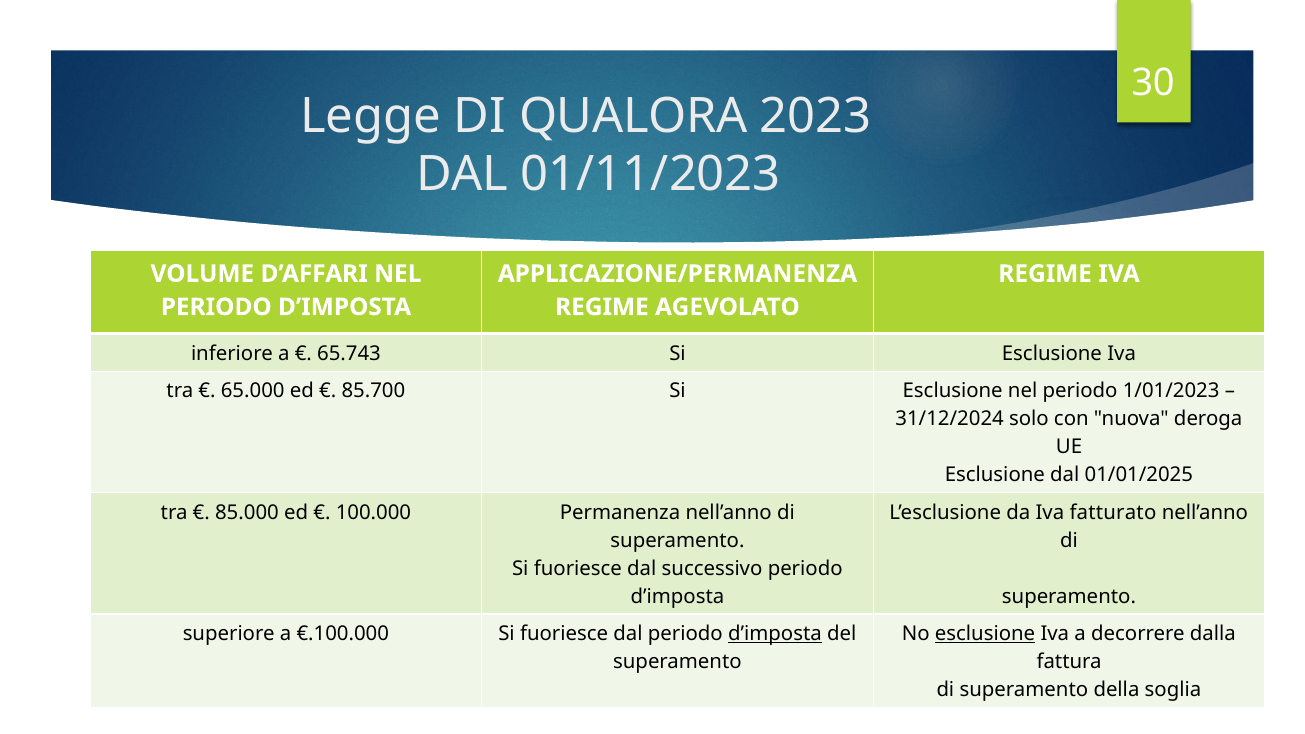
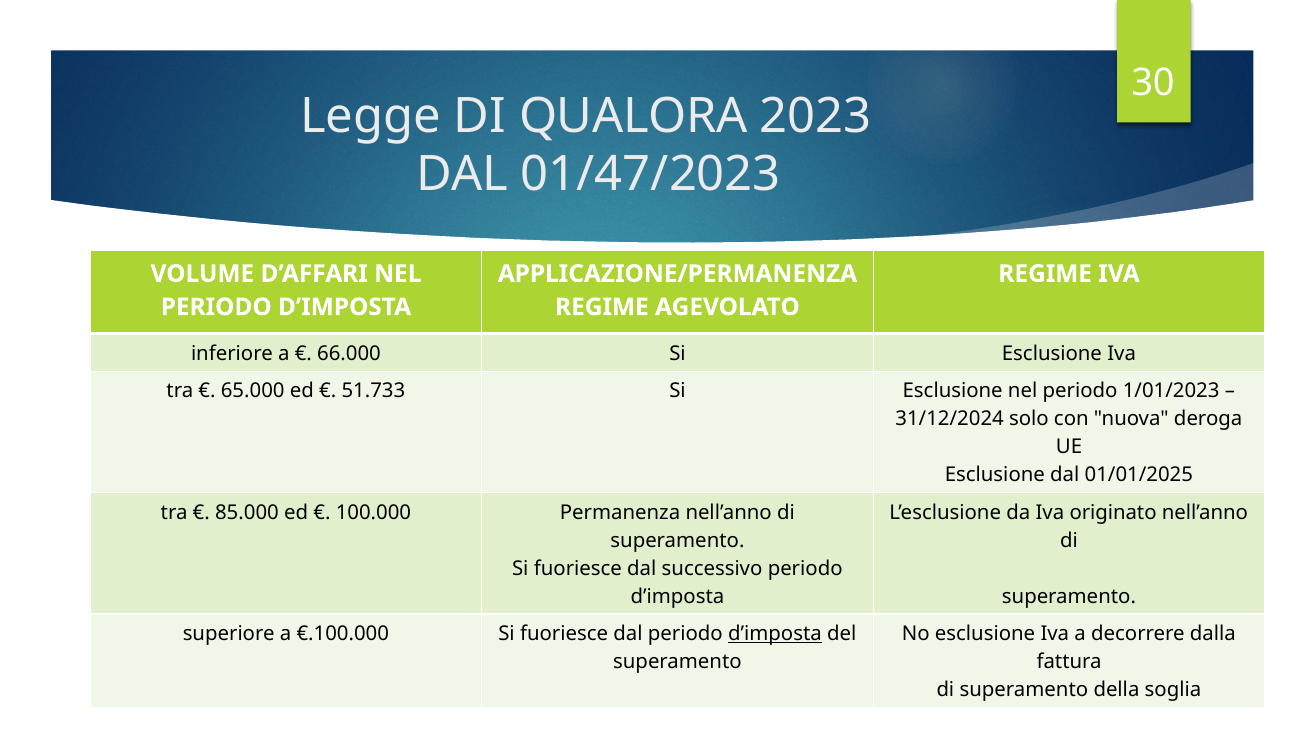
01/11/2023: 01/11/2023 -> 01/47/2023 (651, 175)
65.743: 65.743 -> 66.000 (349, 354)
85.700: 85.700 -> 51.733 (373, 391)
fatturato: fatturato -> originato (1113, 513)
esclusione underline: present -> none (985, 634)
